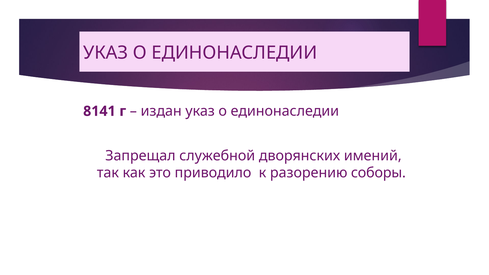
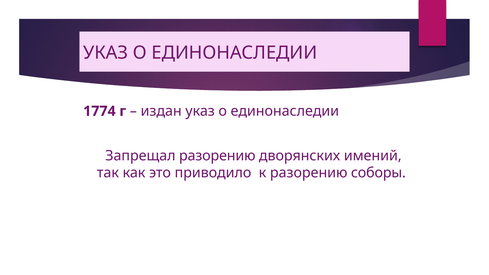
8141: 8141 -> 1774 (99, 111)
Запрещал служебной: служебной -> разорению (217, 156)
